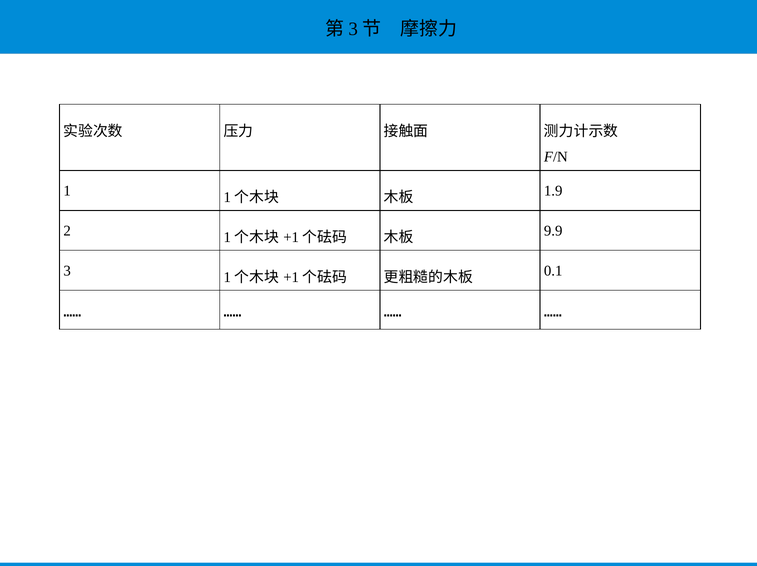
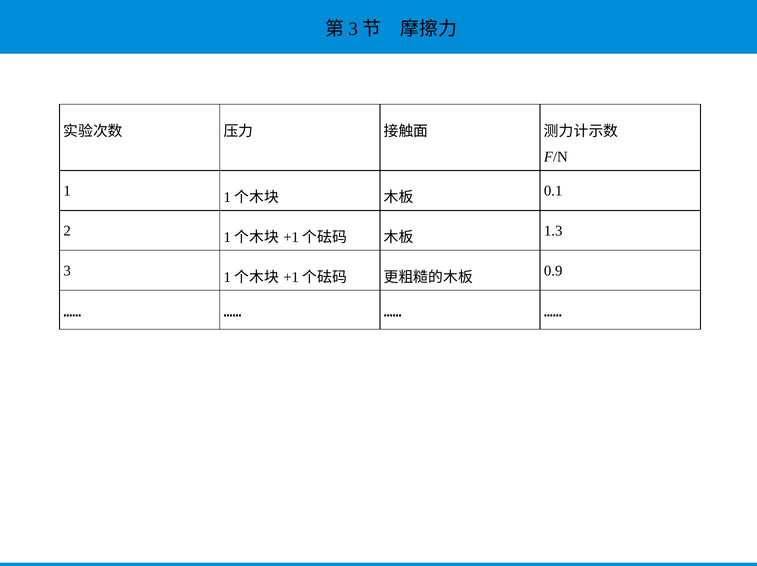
1.9: 1.9 -> 0.1 (553, 191)
9.9: 9.9 -> 1.3 (553, 231)
0.1: 0.1 -> 0.9 (553, 271)
